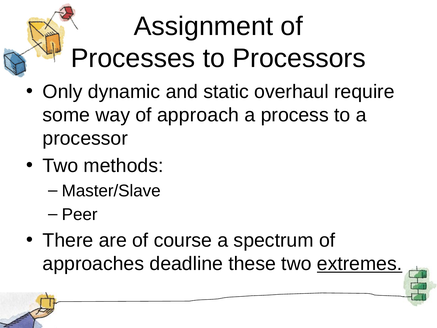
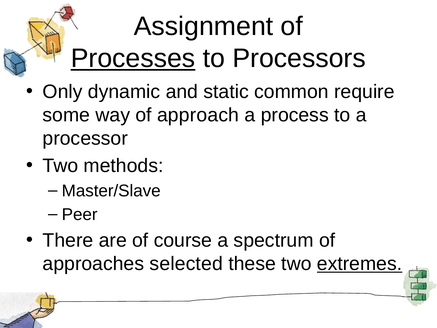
Processes underline: none -> present (133, 58)
overhaul: overhaul -> common (291, 92)
deadline: deadline -> selected (186, 264)
